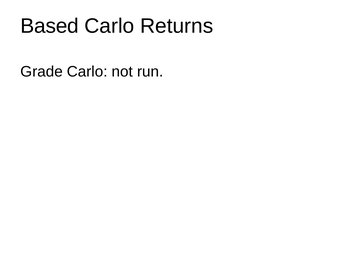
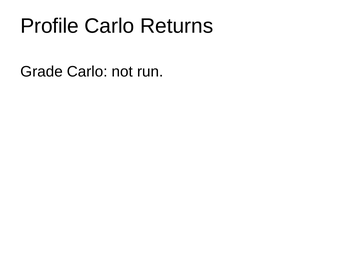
Based: Based -> Profile (50, 26)
